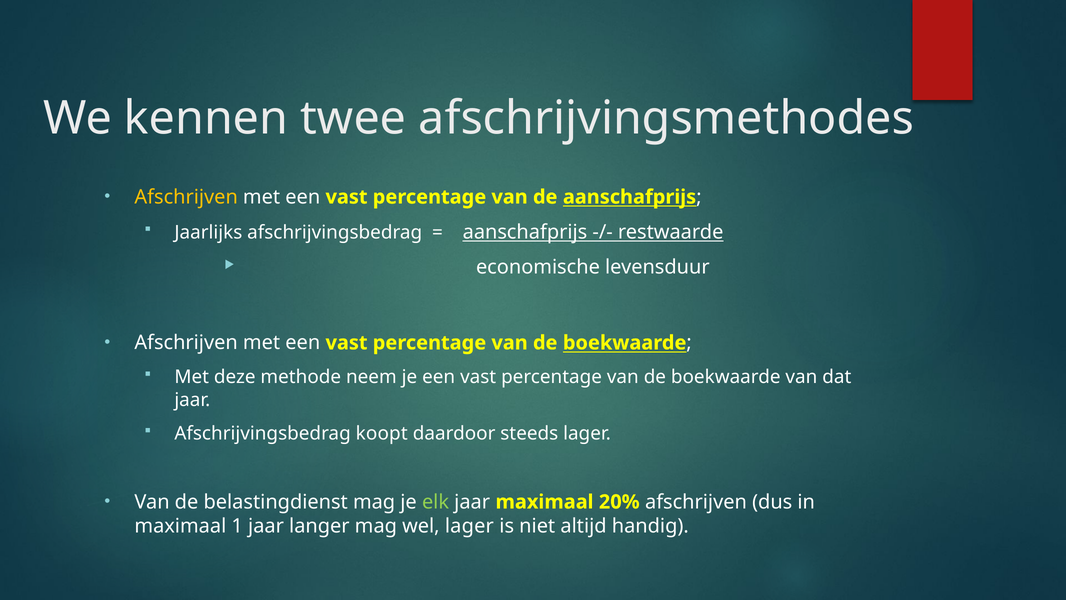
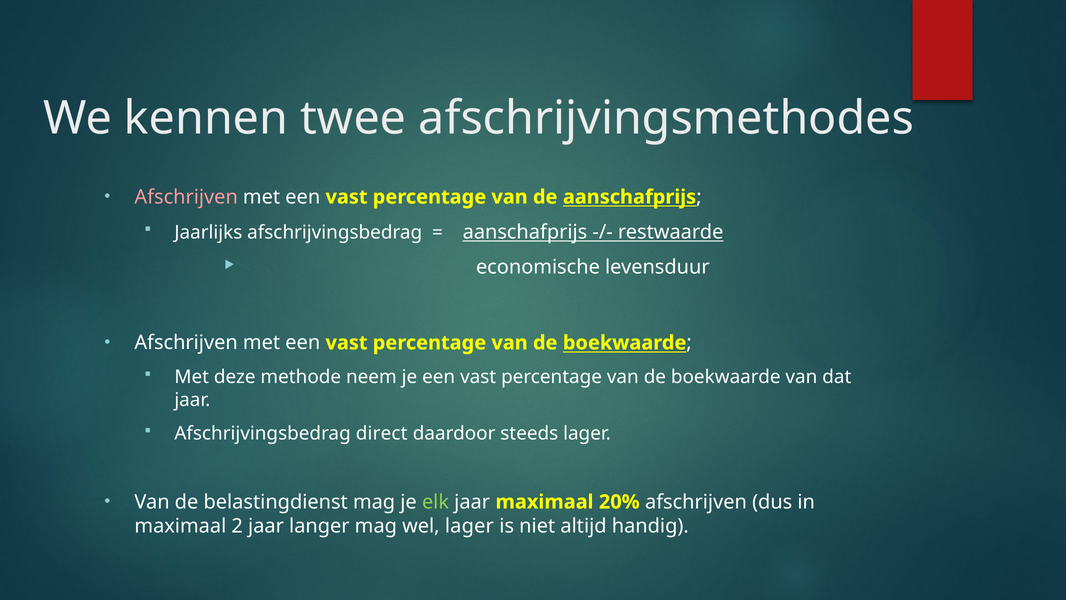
Afschrijven colour: yellow -> pink (186, 197)
koopt: koopt -> direct (382, 433)
1: 1 -> 2 (237, 526)
